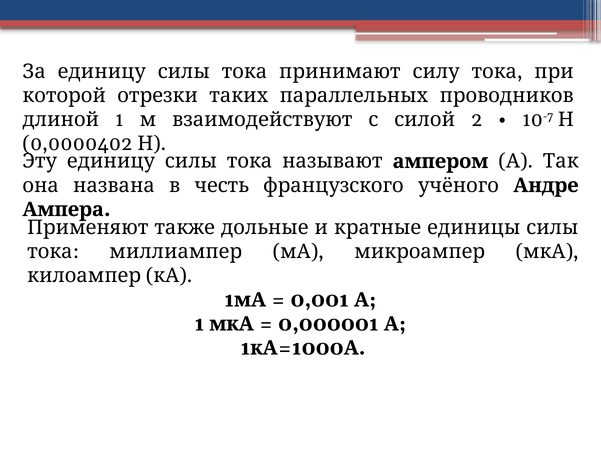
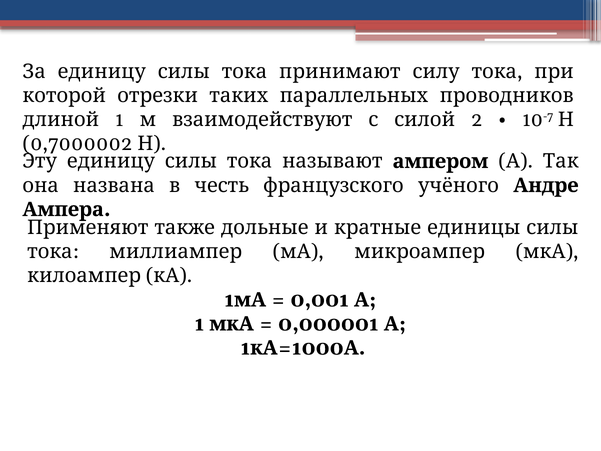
0,0000402: 0,0000402 -> 0,7000002 (77, 143)
